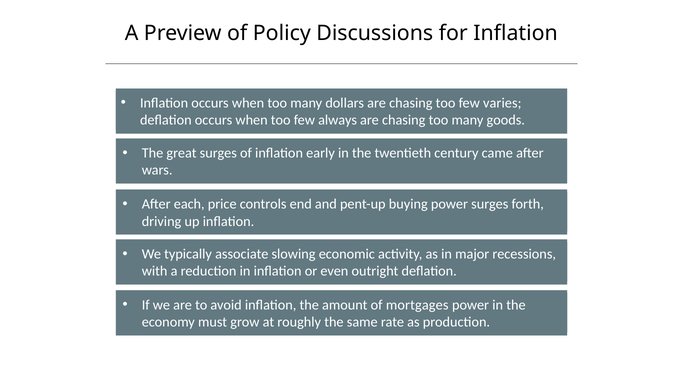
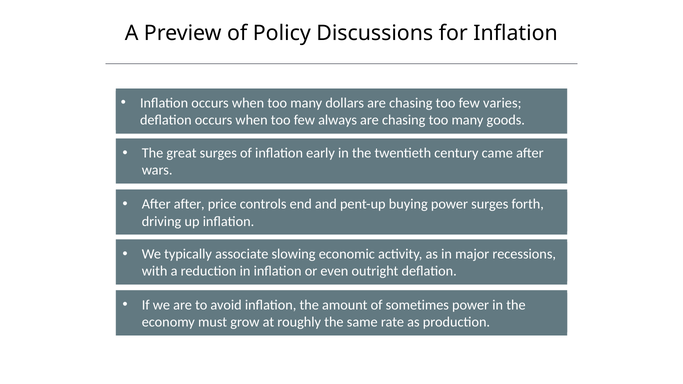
After each: each -> after (189, 204)
mortgages: mortgages -> sometimes (417, 305)
